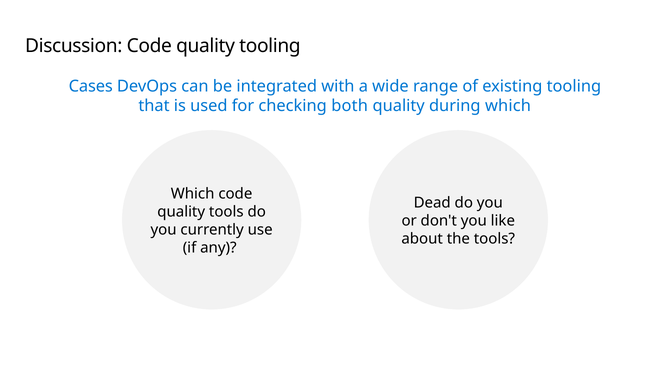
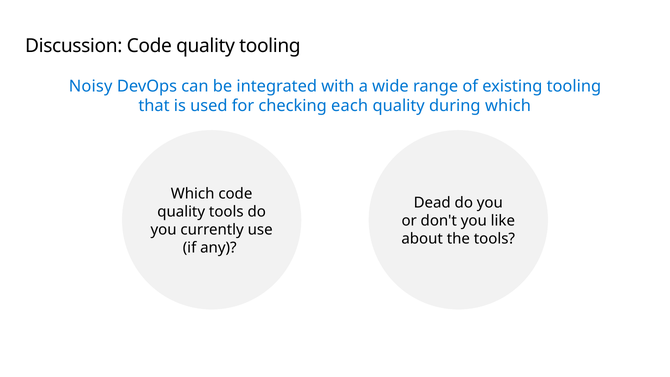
Cases: Cases -> Noisy (91, 86)
both: both -> each (350, 106)
